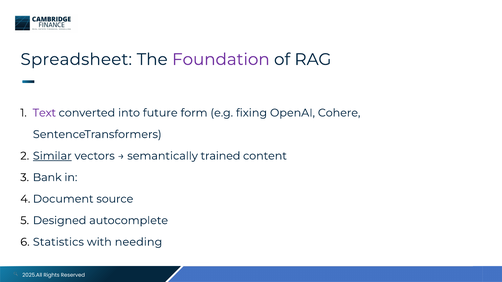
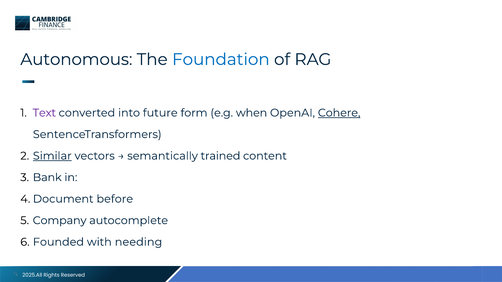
Spreadsheet: Spreadsheet -> Autonomous (76, 59)
Foundation colour: purple -> blue (221, 59)
fixing: fixing -> when (252, 113)
Cohere underline: none -> present (339, 113)
source: source -> before (115, 199)
Designed: Designed -> Company (60, 221)
Statistics: Statistics -> Founded (58, 242)
